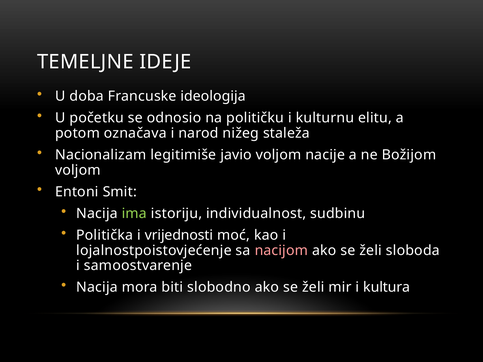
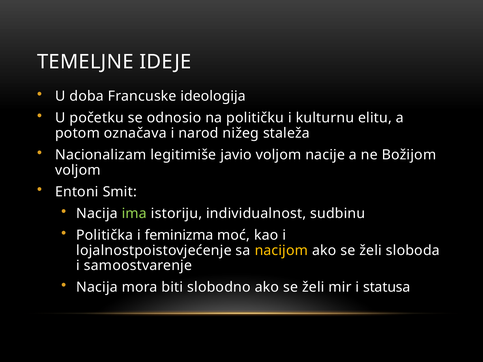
vrijednosti: vrijednosti -> feminizma (179, 235)
nacijom colour: pink -> yellow (281, 251)
kultura: kultura -> statusa (387, 288)
